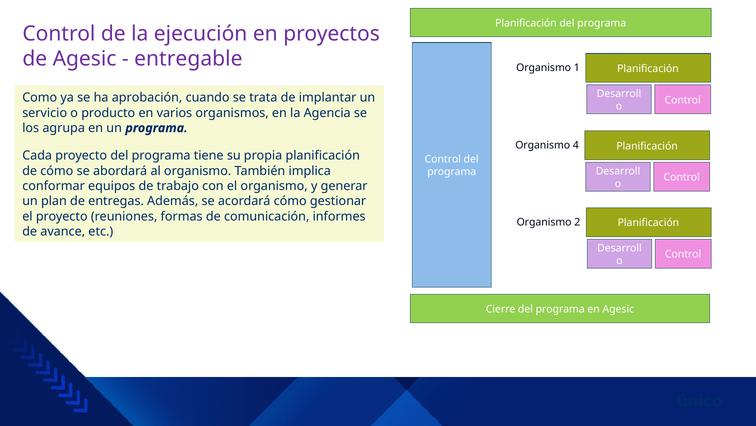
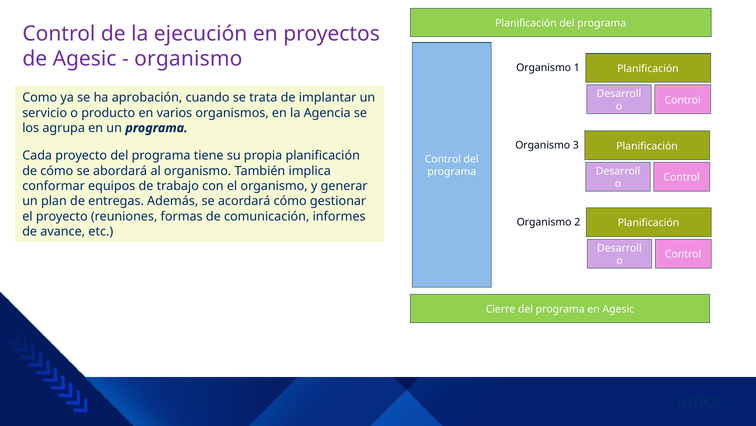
entregable: entregable -> organismo (188, 59)
4: 4 -> 3 (576, 145)
